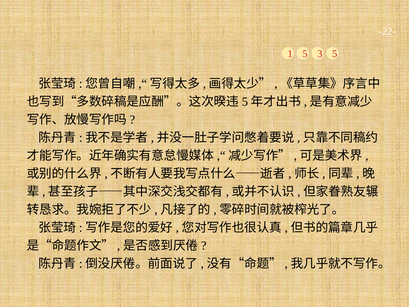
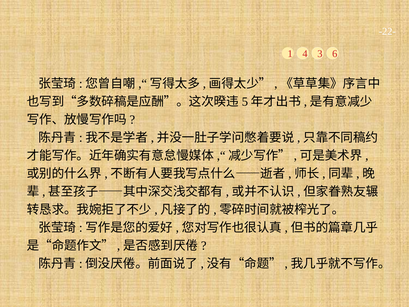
1 5: 5 -> 4 (305, 54)
3 5: 5 -> 6 (335, 54)
